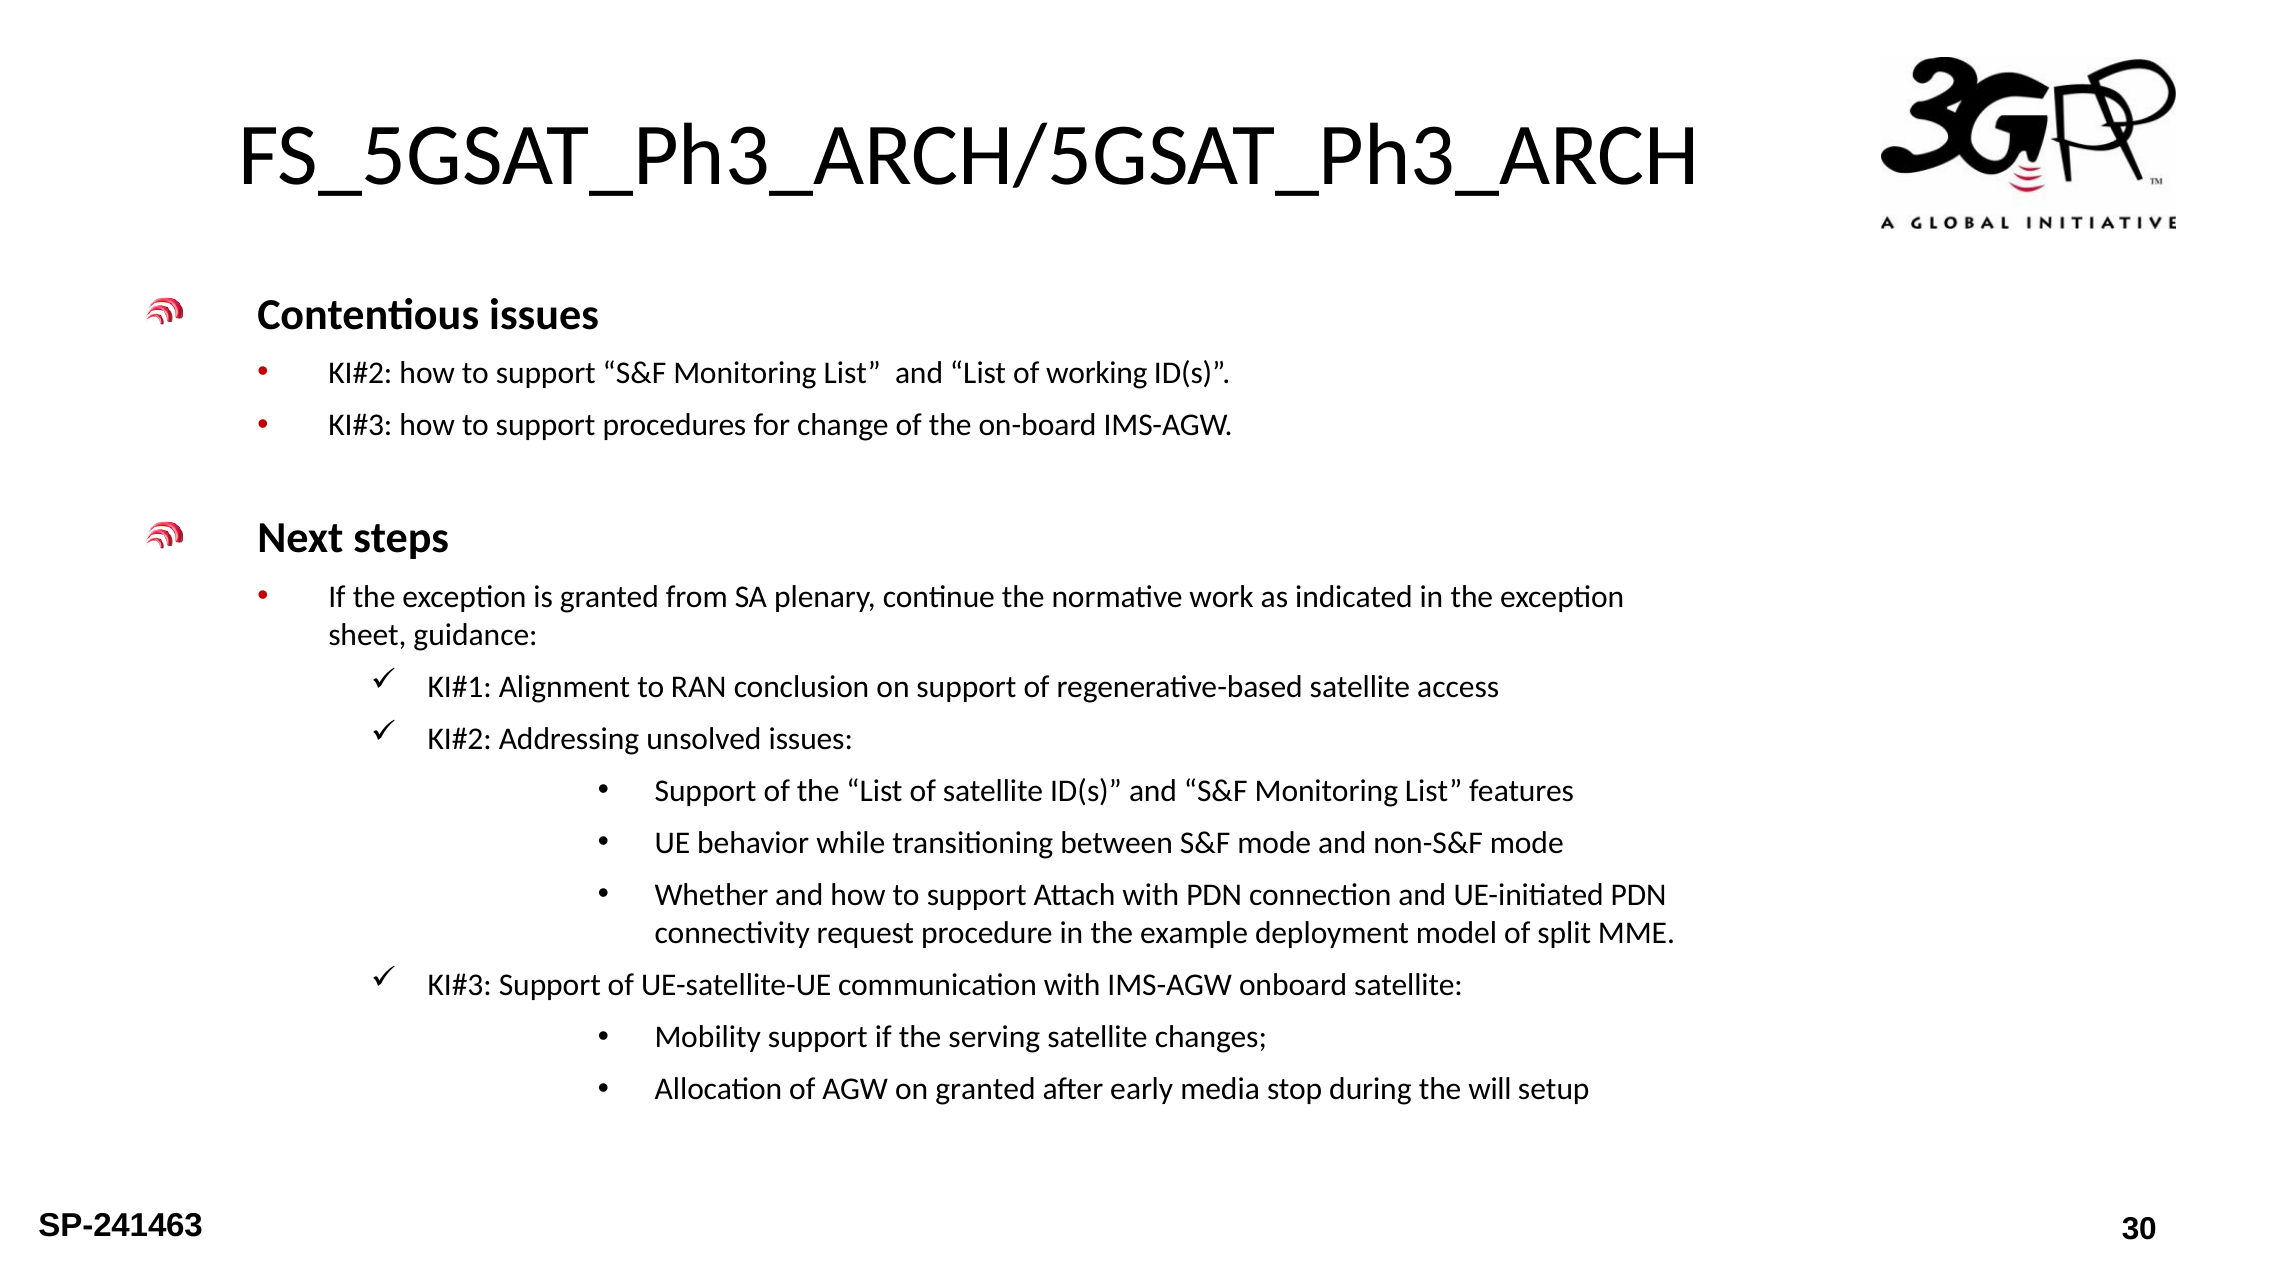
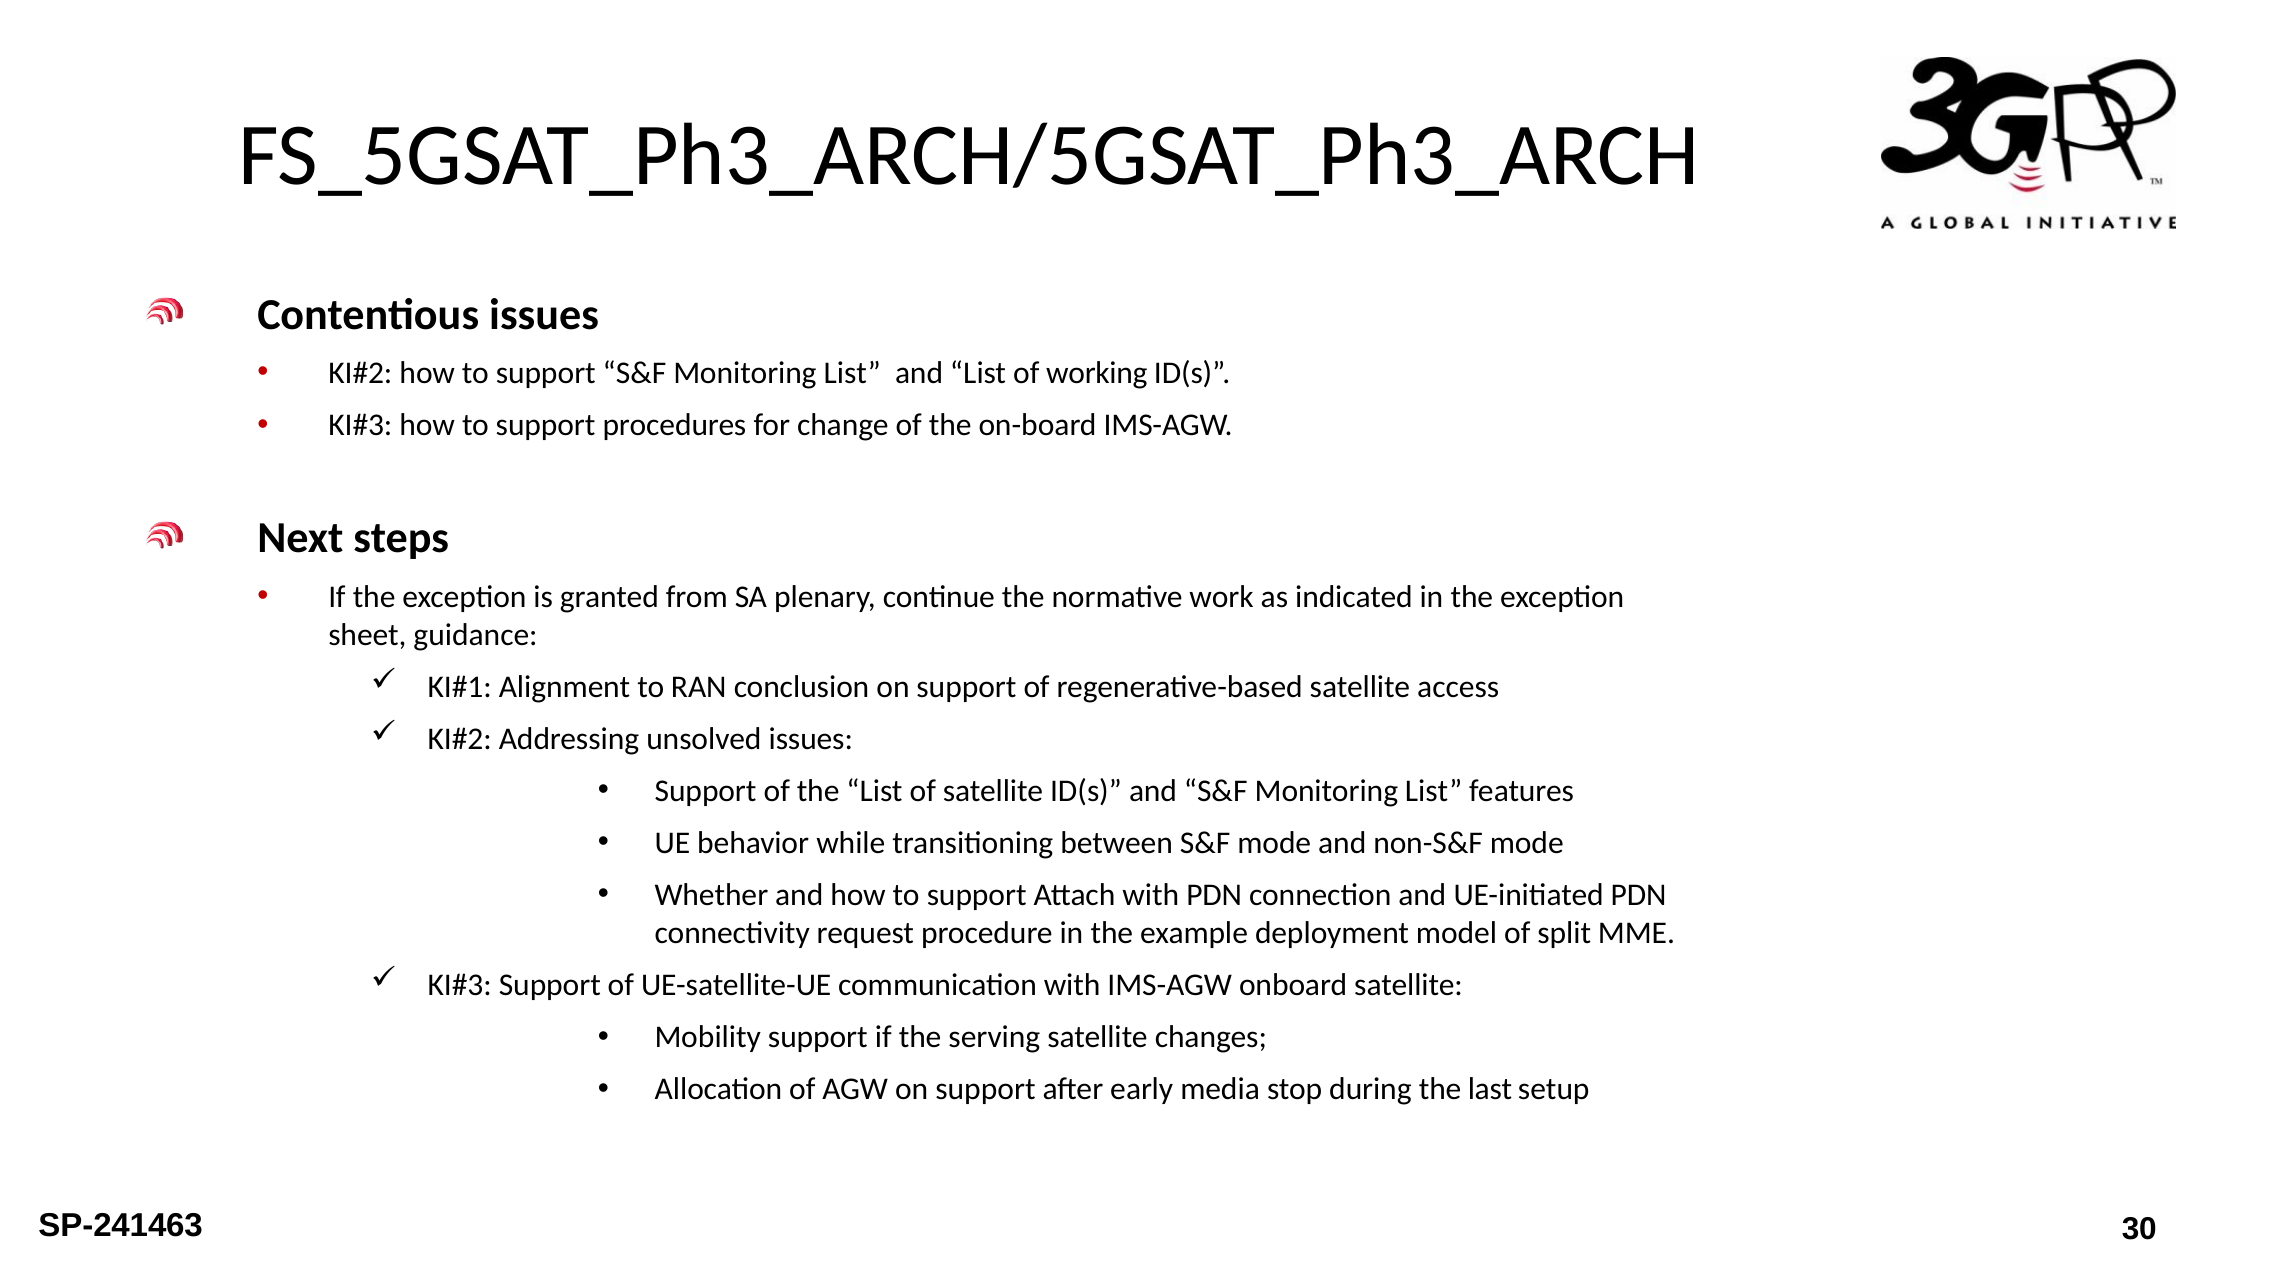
AGW on granted: granted -> support (985, 1090)
will: will -> last (1490, 1090)
